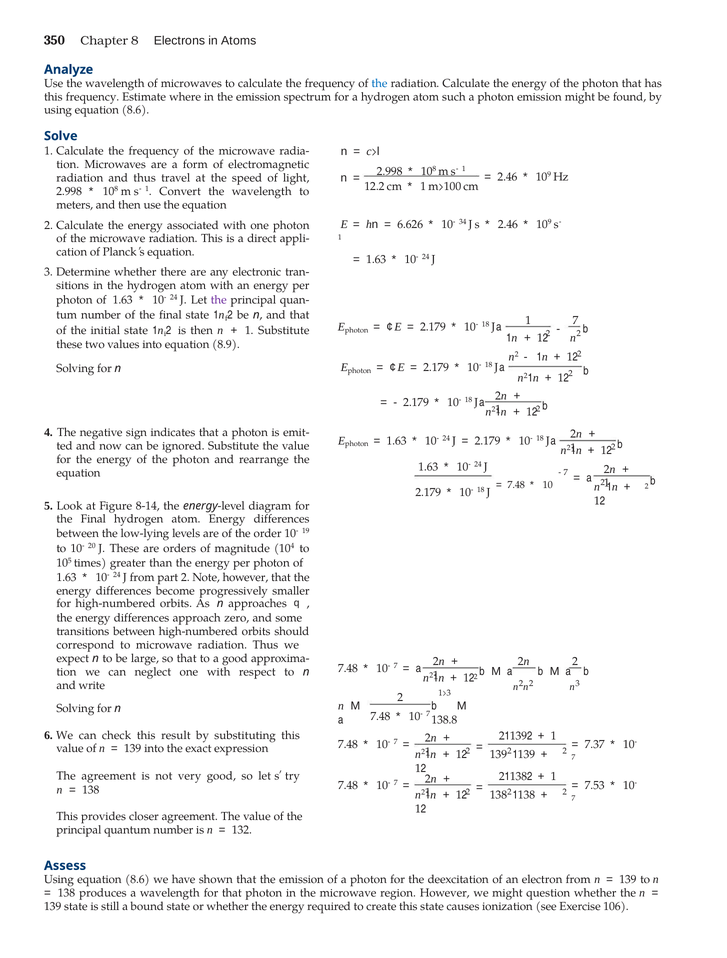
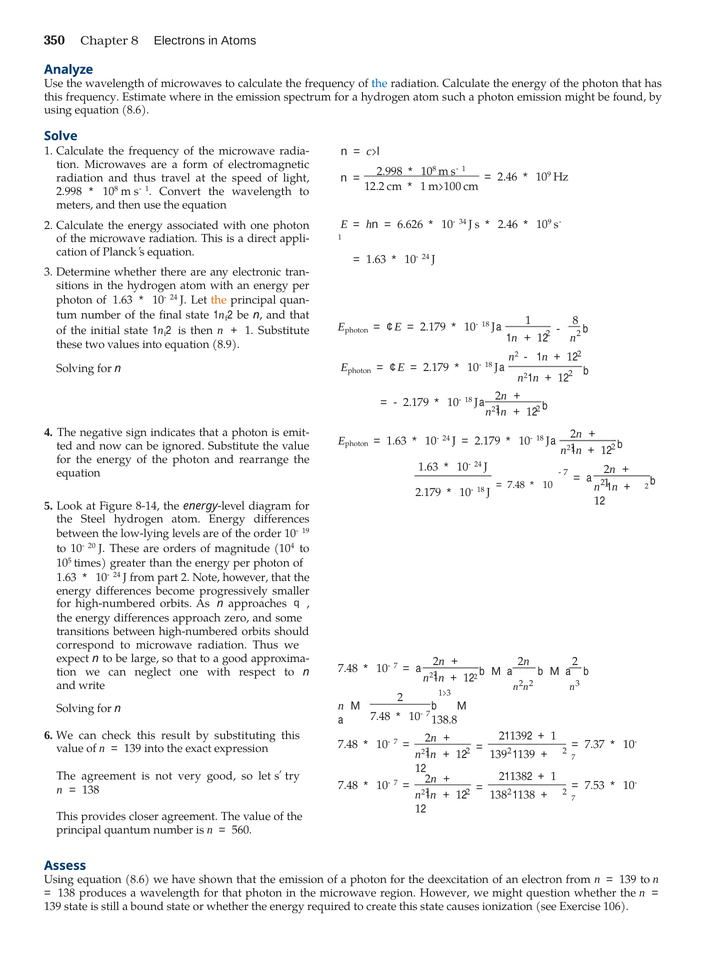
the colour: purple -> orange (219, 300)
1 7: 7 -> 8 (575, 320)
Final: Final -> Steel (93, 519)
132: 132 -> 560 (242, 830)
